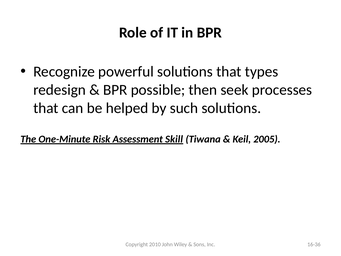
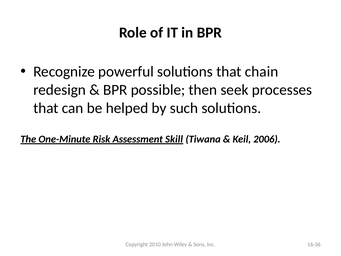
types: types -> chain (262, 72)
2005: 2005 -> 2006 (267, 139)
